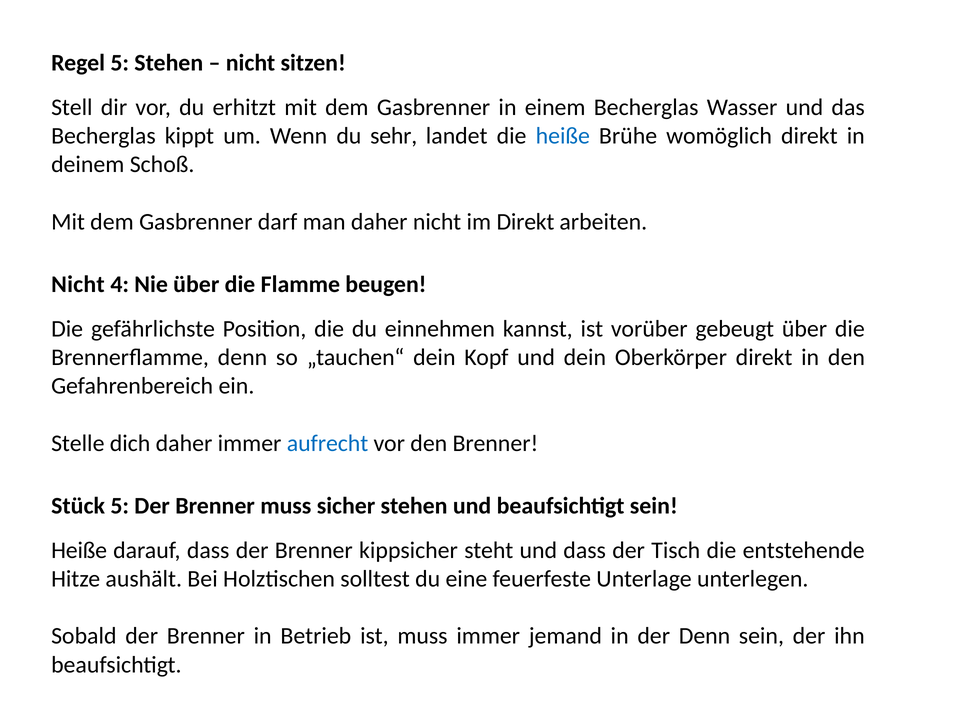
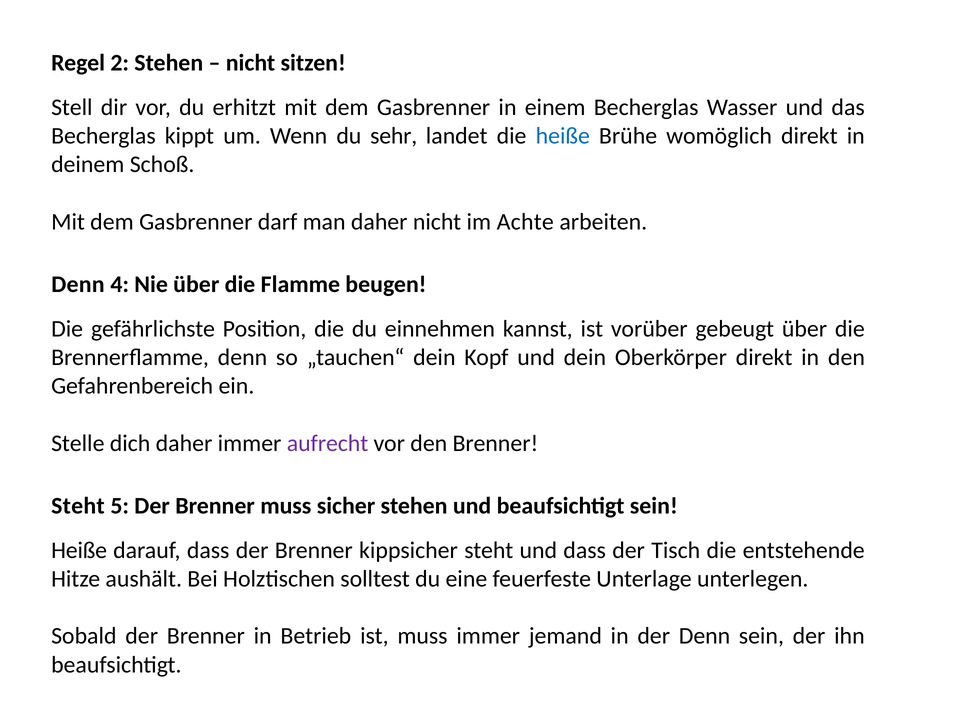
Regel 5: 5 -> 2 (120, 63)
im Direkt: Direkt -> Achte (525, 222)
Nicht: Nicht -> Denn (78, 285)
aufrecht colour: blue -> purple (328, 444)
Stück: Stück -> Steht (78, 506)
